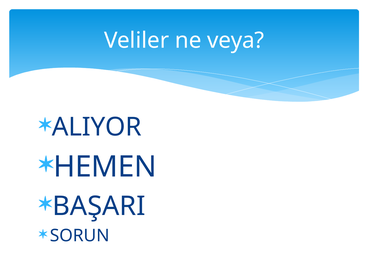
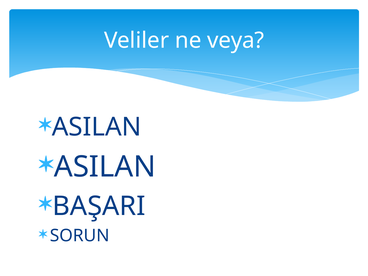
ALIYOR: ALIYOR -> ASILAN (97, 127)
HEMEN: HEMEN -> ASILAN (105, 167)
